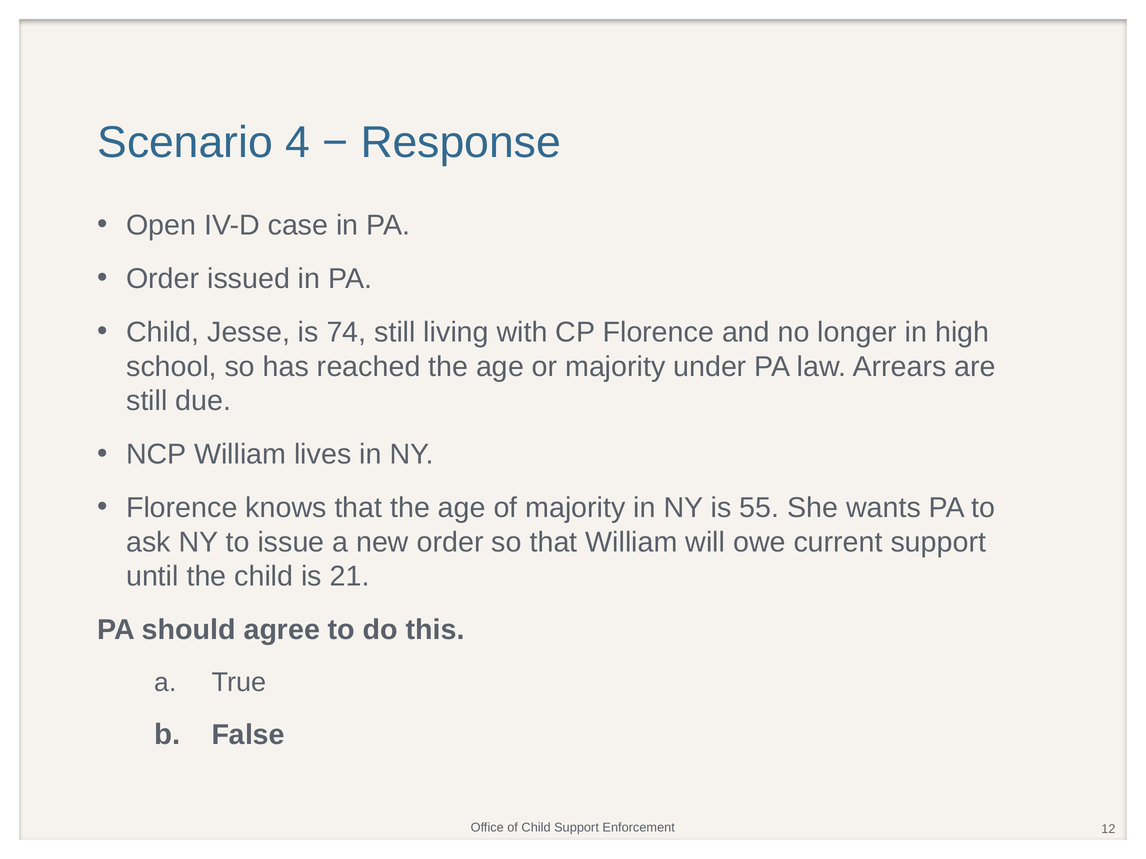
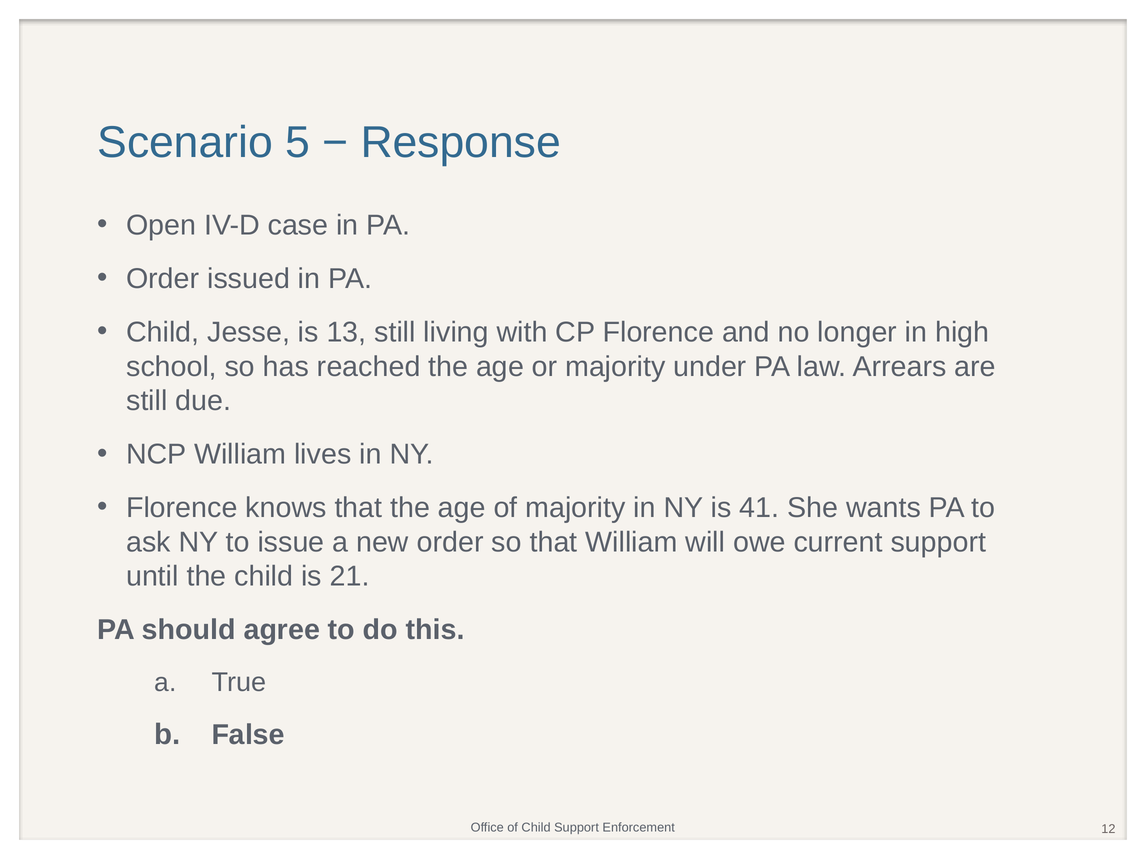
4: 4 -> 5 (298, 142)
74: 74 -> 13 (346, 332)
55: 55 -> 41 (759, 508)
